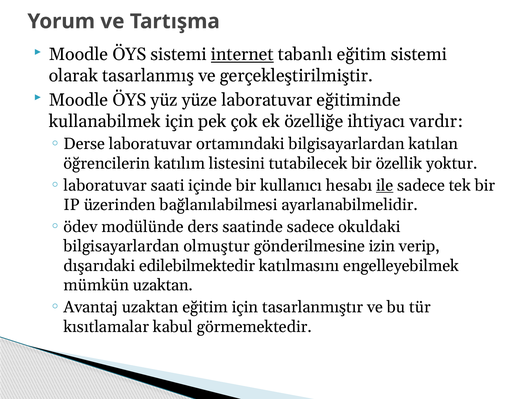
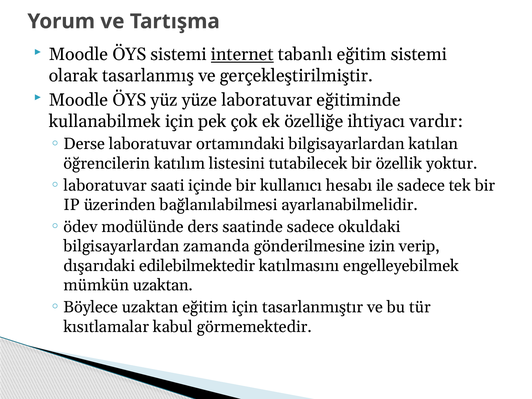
ile underline: present -> none (385, 185)
olmuştur: olmuştur -> zamanda (217, 246)
Avantaj: Avantaj -> Böylece (91, 307)
